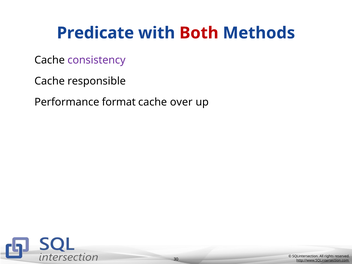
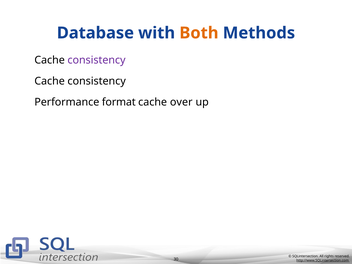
Predicate: Predicate -> Database (95, 33)
Both colour: red -> orange (199, 33)
responsible: responsible -> consistency (97, 81)
